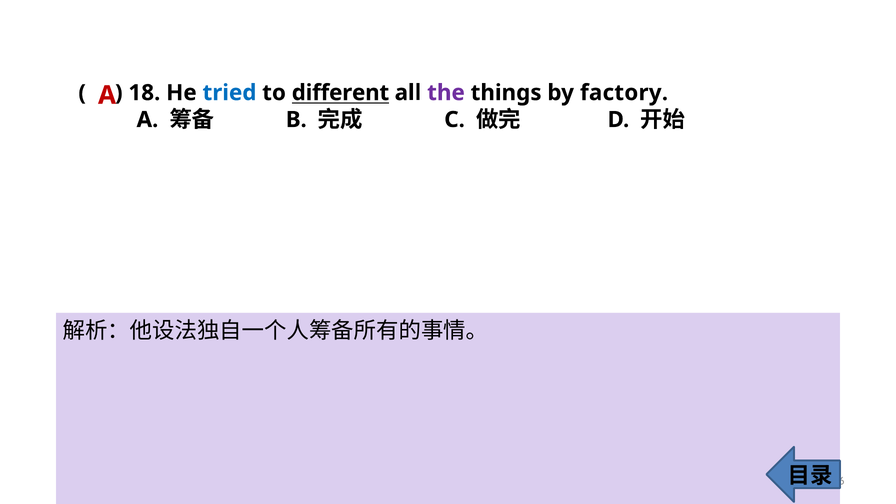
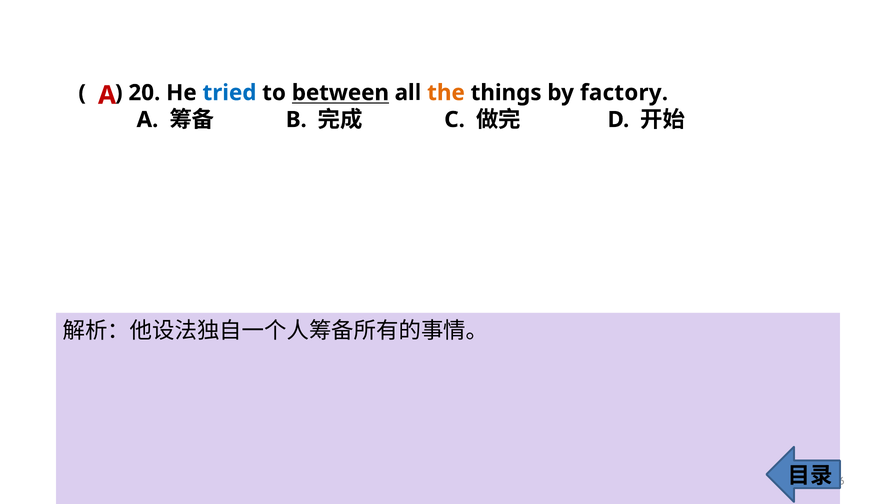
18: 18 -> 20 (144, 93)
different: different -> between (340, 93)
the colour: purple -> orange (446, 93)
